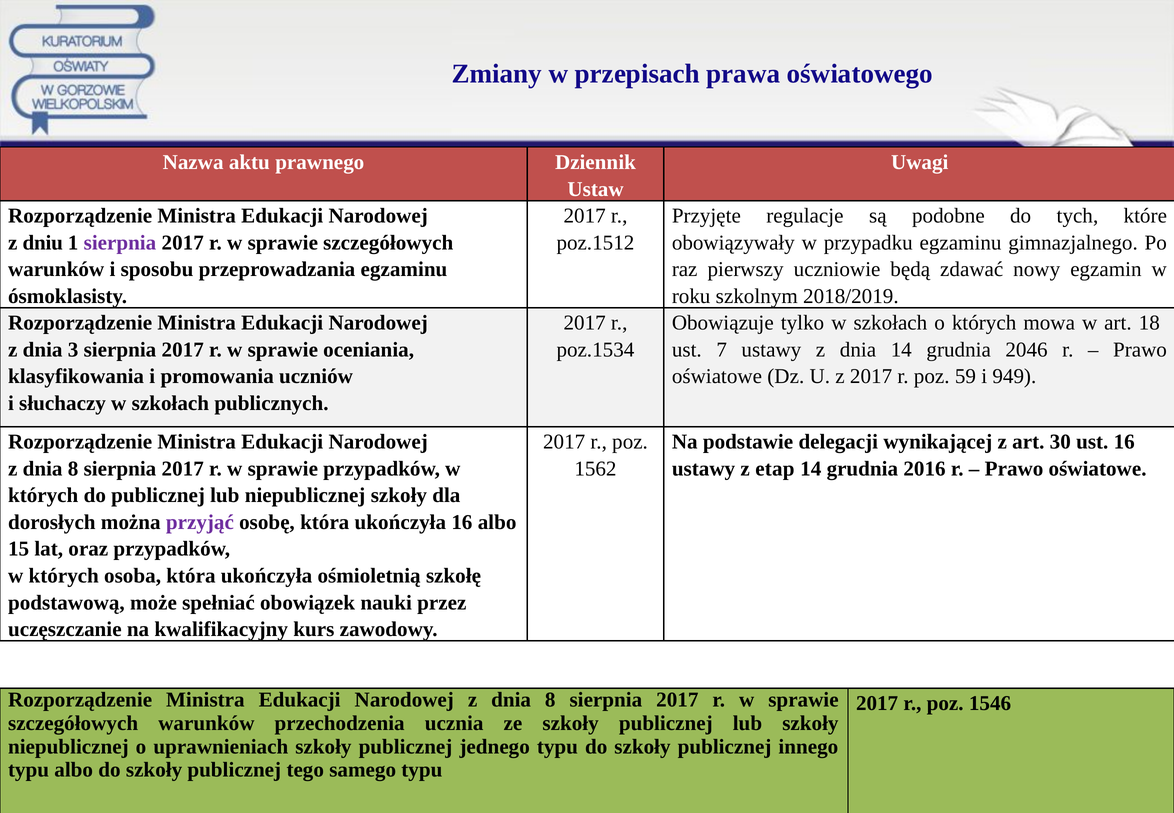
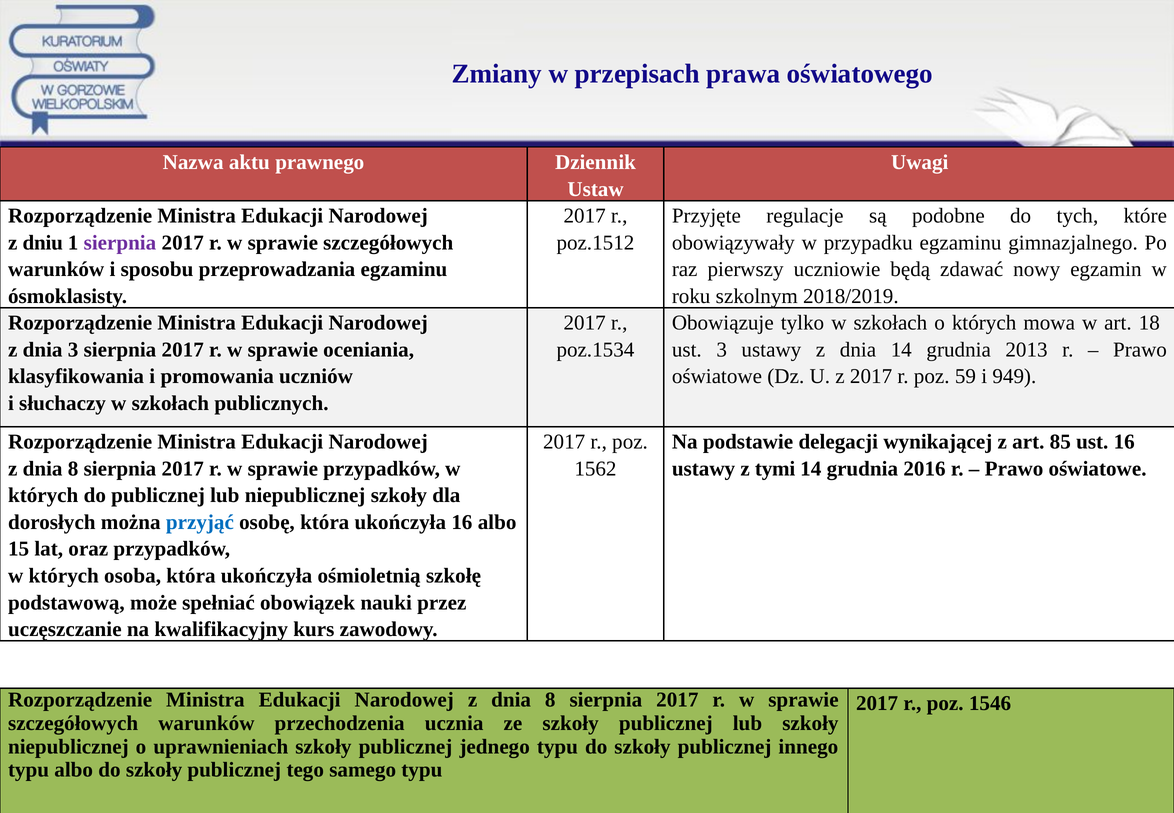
ust 7: 7 -> 3 (722, 350)
2046: 2046 -> 2013 (1027, 350)
30: 30 -> 85 (1060, 442)
etap: etap -> tymi (775, 469)
przyjąć colour: purple -> blue (200, 522)
